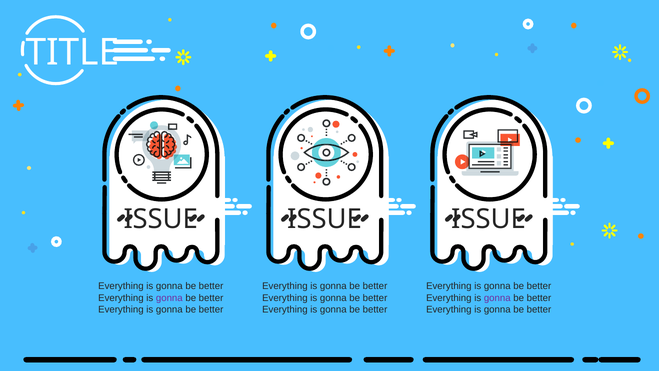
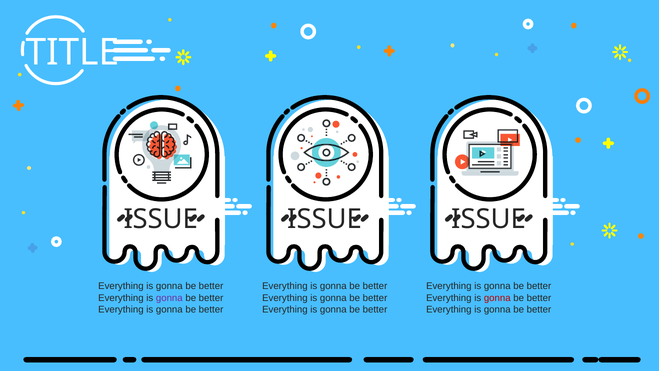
gonna colour: purple -> red (497, 298)
